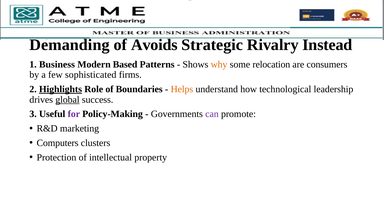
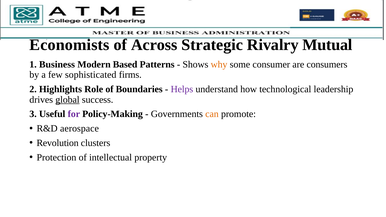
Demanding: Demanding -> Economists (69, 45)
Avoids: Avoids -> Across (154, 45)
Instead: Instead -> Mutual (327, 45)
relocation: relocation -> consumer (271, 64)
Highlights underline: present -> none (61, 89)
Helps colour: orange -> purple (182, 89)
can colour: purple -> orange (212, 114)
marketing: marketing -> aerospace (79, 129)
Computers: Computers -> Revolution (58, 143)
